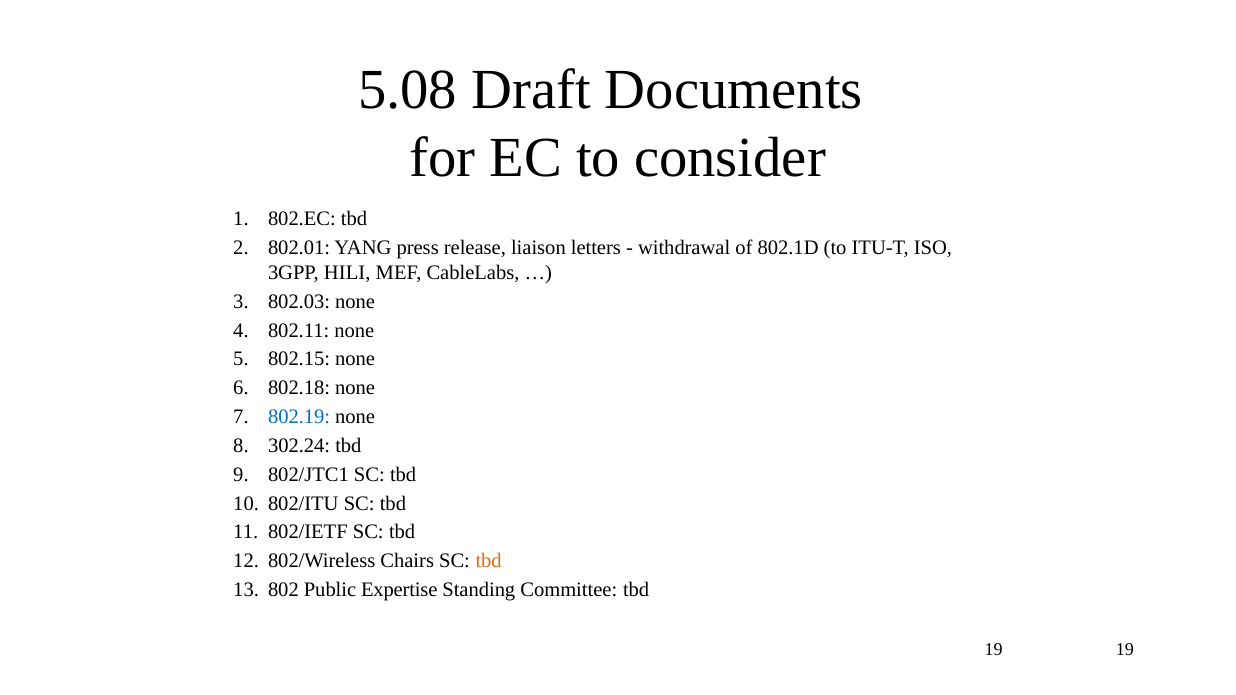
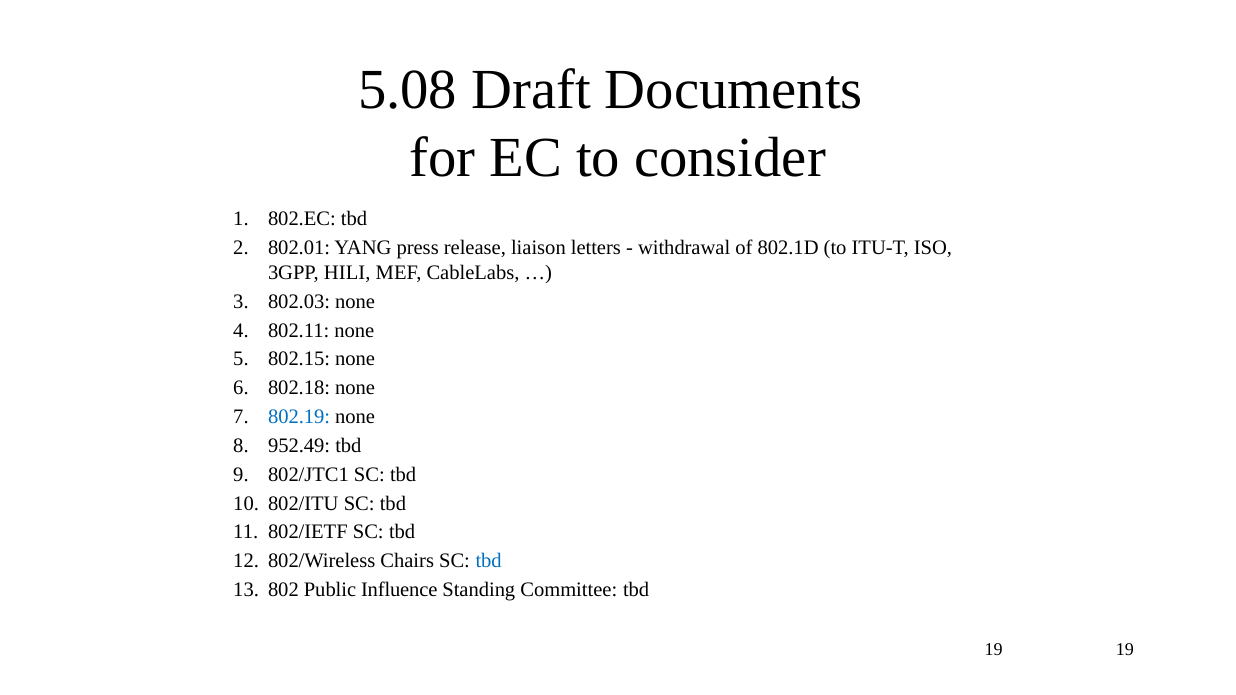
302.24: 302.24 -> 952.49 (299, 446)
tbd colour: orange -> blue (489, 561)
Expertise: Expertise -> Influence (399, 590)
